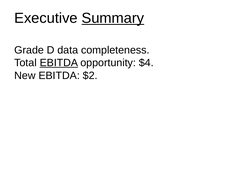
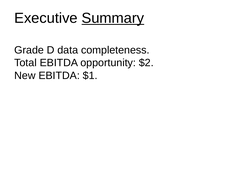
EBITDA underline: present -> none (59, 63)
$4: $4 -> $2 (146, 63)
$2: $2 -> $1 (90, 76)
